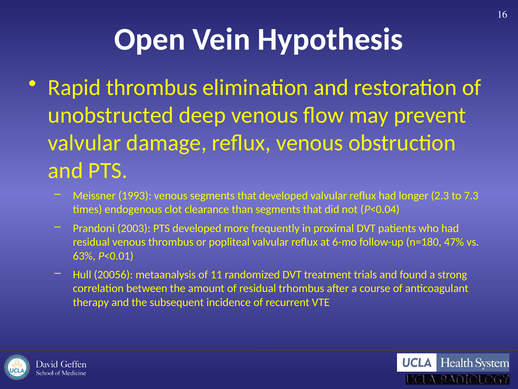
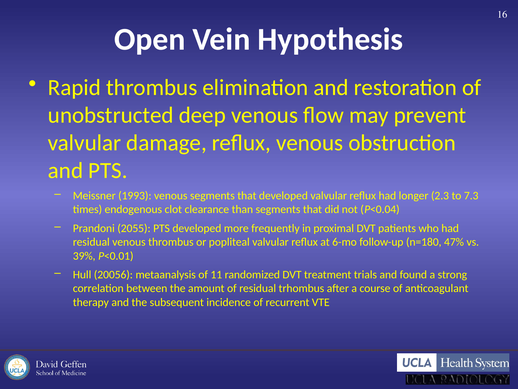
2003: 2003 -> 2055 (134, 228)
63%: 63% -> 39% (84, 256)
